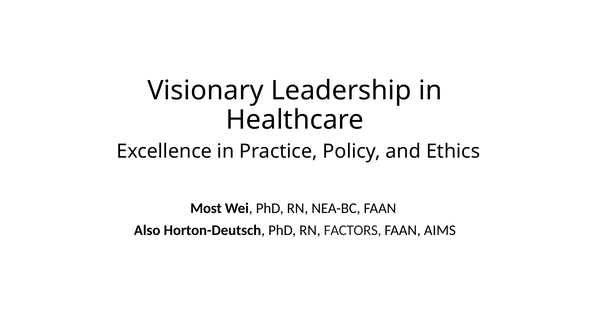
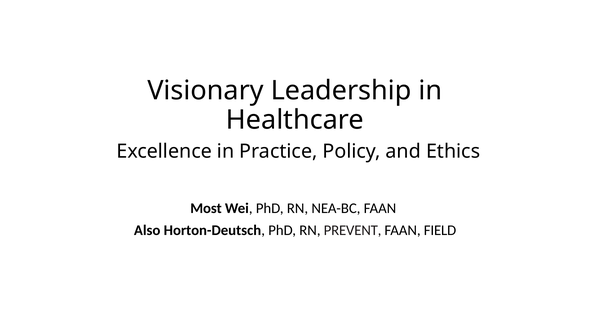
FACTORS: FACTORS -> PREVENT (353, 230)
AIMS: AIMS -> FIELD (440, 230)
